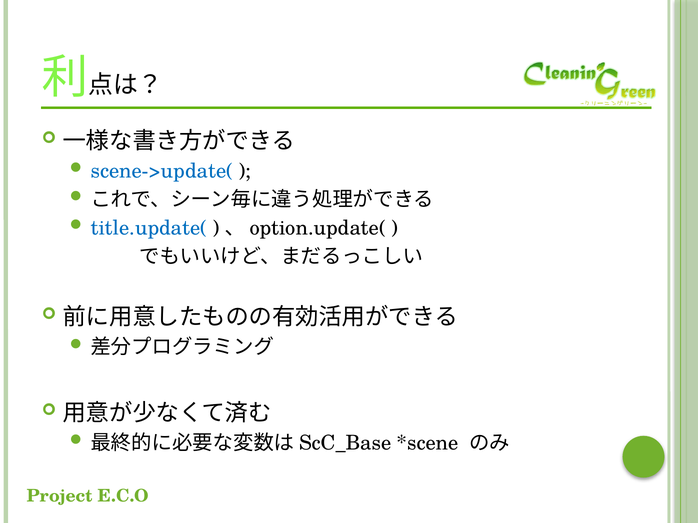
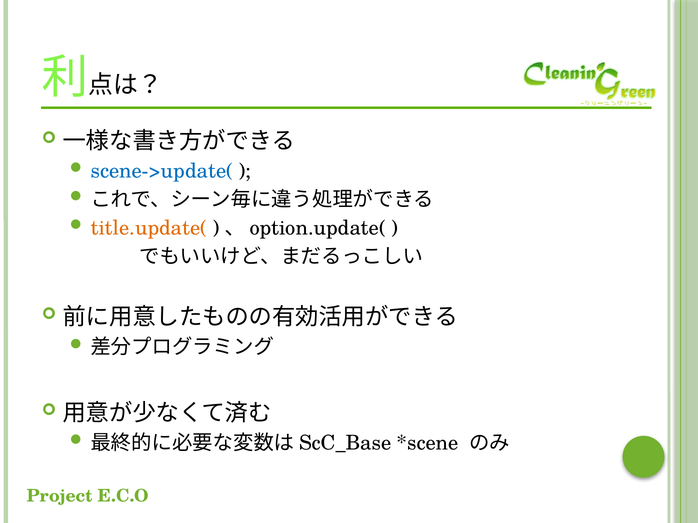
title.update( colour: blue -> orange (149, 228)
